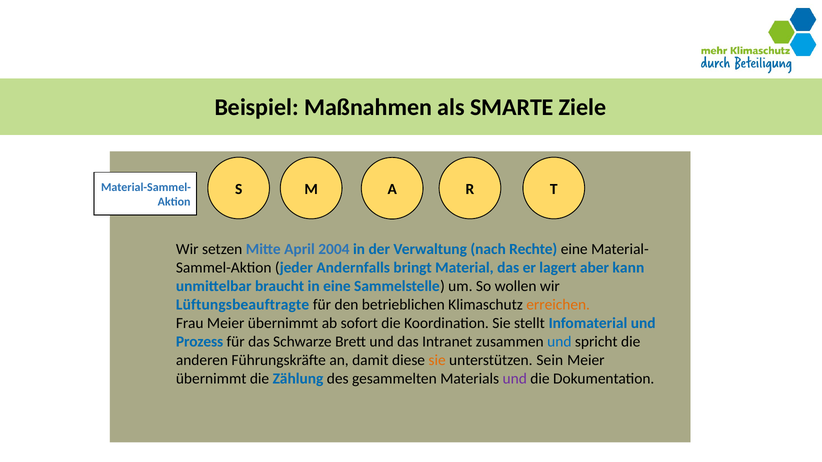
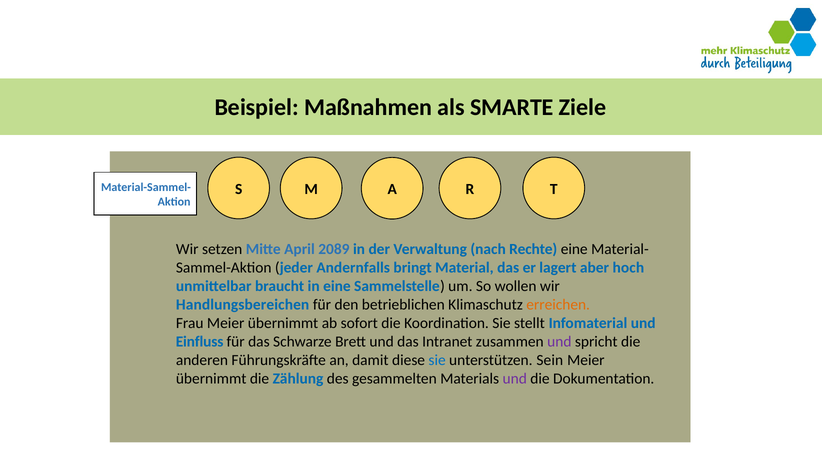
2004: 2004 -> 2089 (334, 249)
kann: kann -> hoch (628, 268)
Lüftungsbeauftragte: Lüftungsbeauftragte -> Handlungsbereichen (243, 305)
Prozess: Prozess -> Einfluss (200, 342)
und colour: blue -> purple (559, 342)
sie colour: orange -> blue (437, 360)
